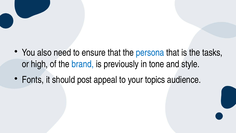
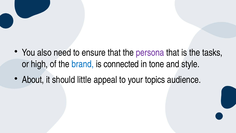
persona colour: blue -> purple (150, 52)
previously: previously -> connected (121, 64)
Fonts: Fonts -> About (33, 80)
post: post -> little (84, 80)
